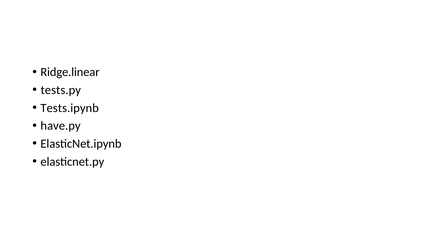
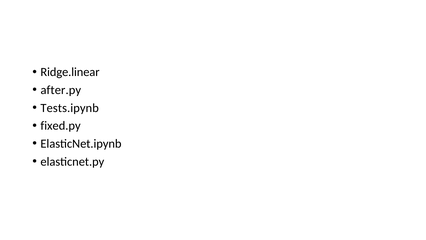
tests.py: tests.py -> after.py (61, 90)
have.py: have.py -> fixed.py (61, 126)
